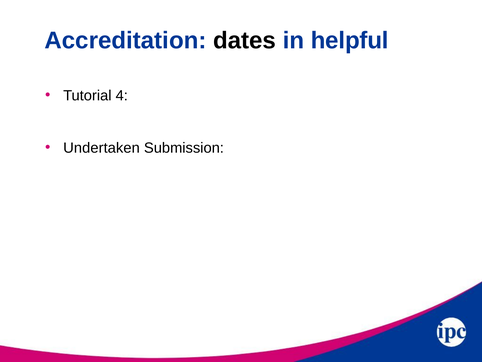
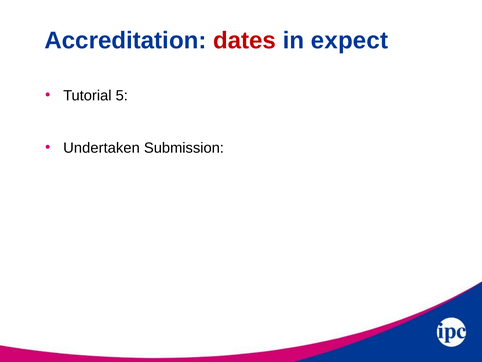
dates colour: black -> red (245, 40)
helpful: helpful -> expect (349, 40)
4: 4 -> 5 (122, 95)
